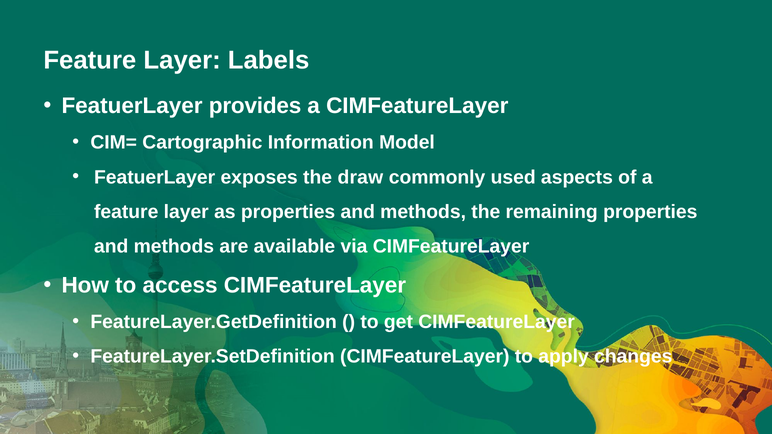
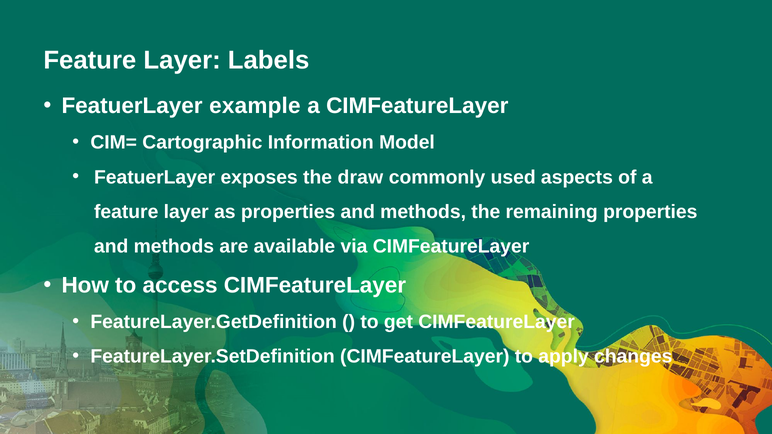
provides: provides -> example (255, 106)
